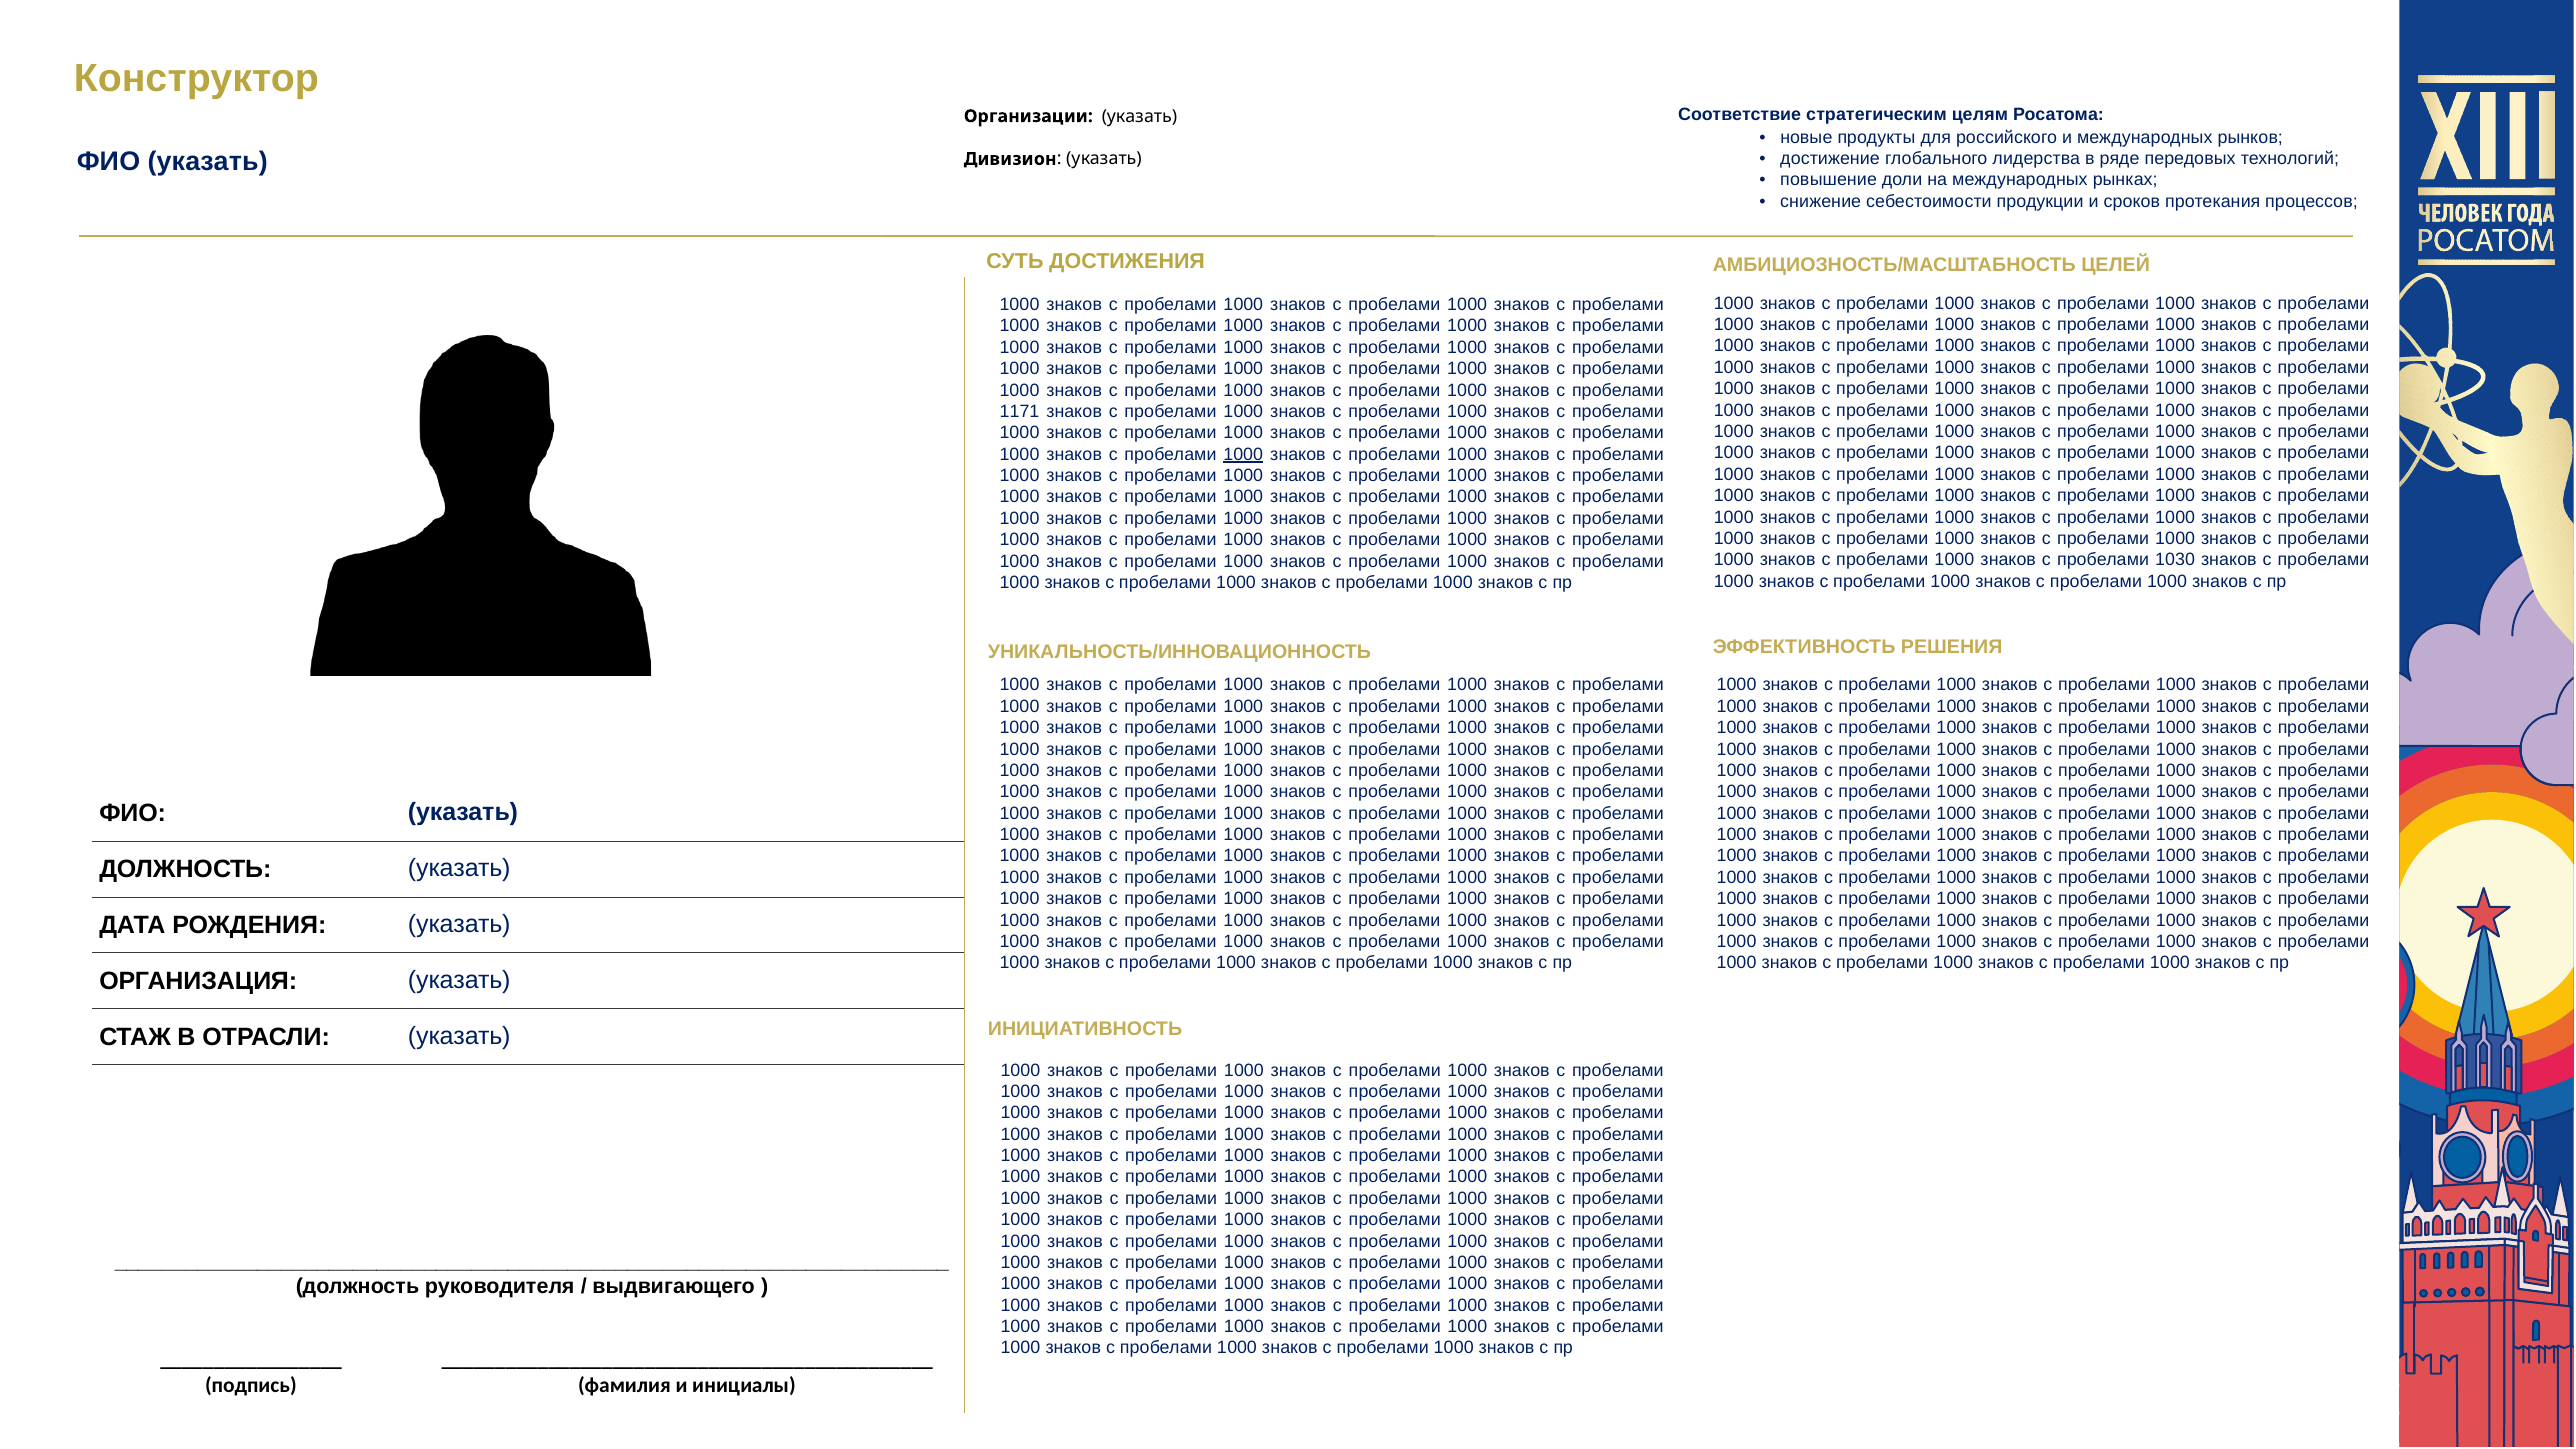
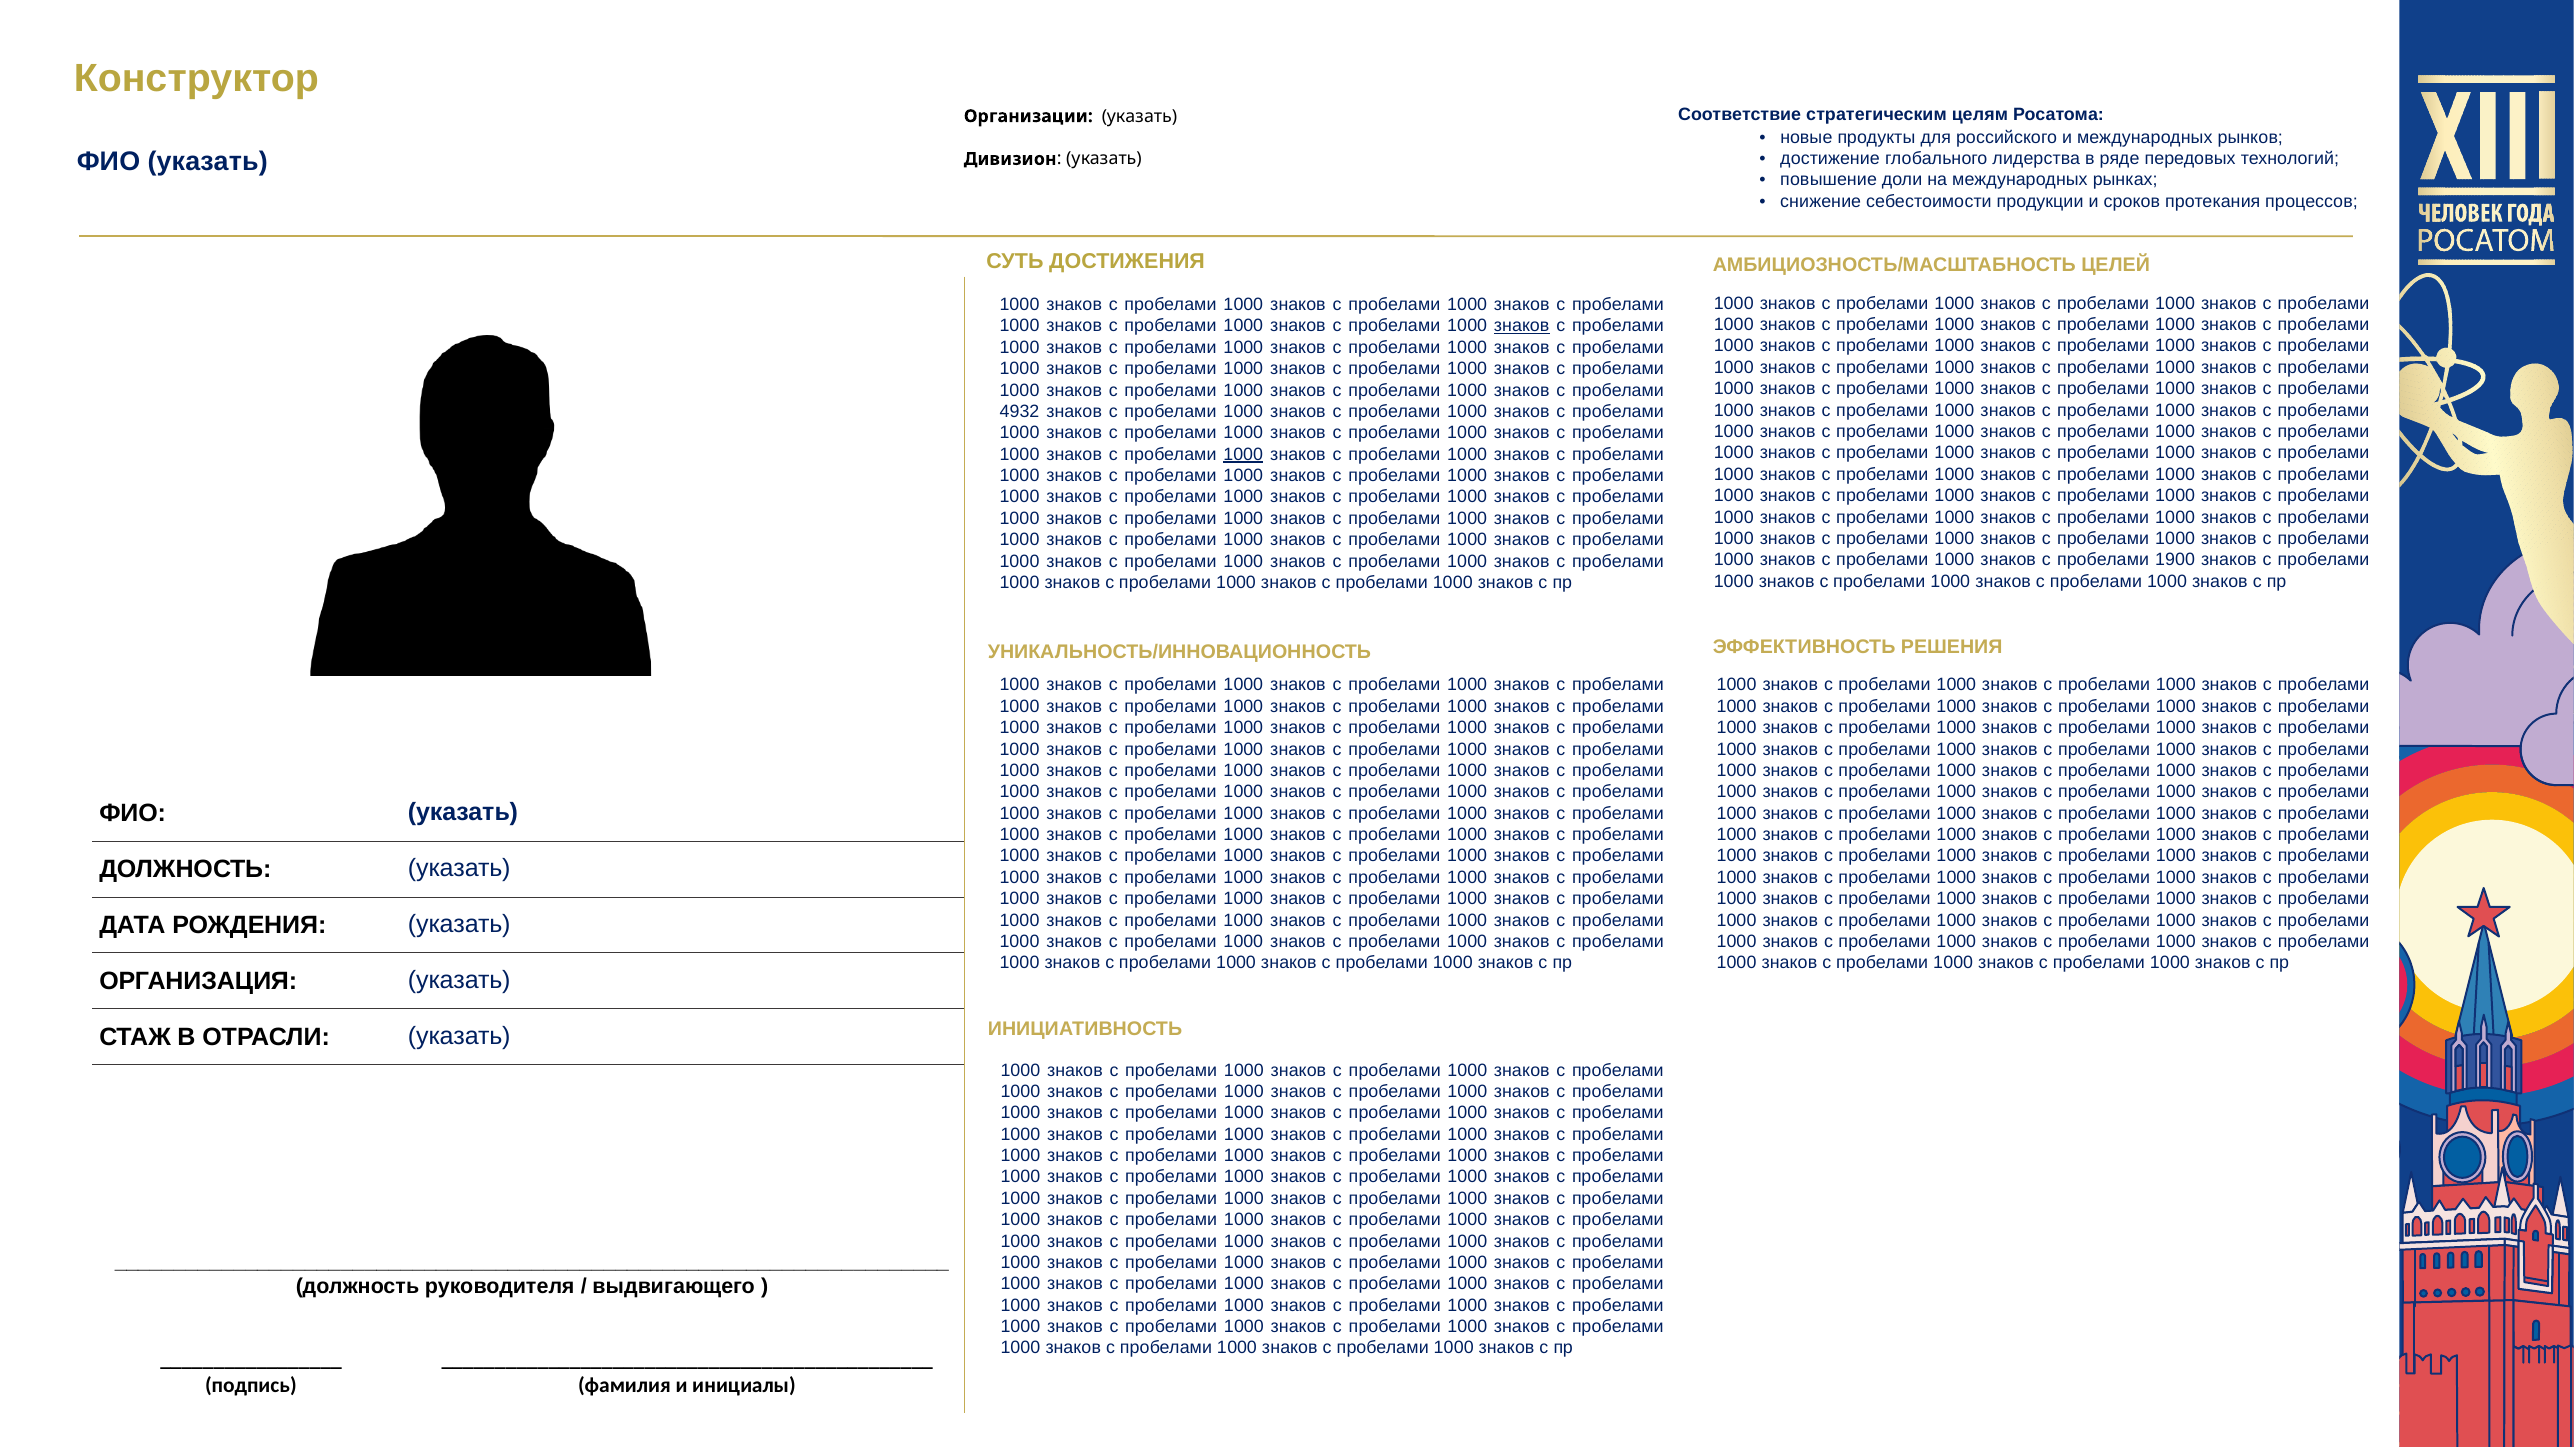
знаков underline: none -> present (1522, 326)
1171: 1171 -> 4932 (1020, 412)
1030: 1030 -> 1900 (2175, 560)
